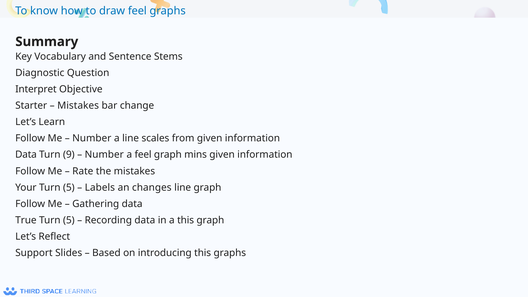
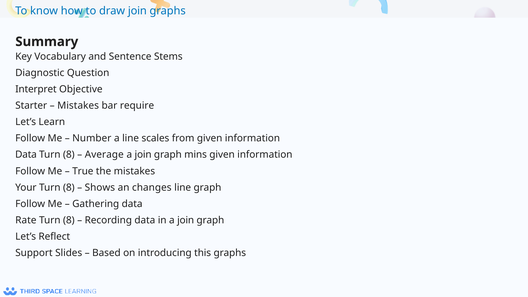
feel: feel -> join (137, 11)
change: change -> require (137, 106)
9: 9 -> 8 (69, 155)
Number: Number -> Average (104, 155)
feel: feel -> join (143, 155)
Rate: Rate -> True (83, 171)
Your Turn 5: 5 -> 8 (69, 187)
Labels: Labels -> Shows (100, 187)
True: True -> Rate (26, 220)
5: 5 -> 8 (69, 220)
in a this: this -> join (186, 220)
